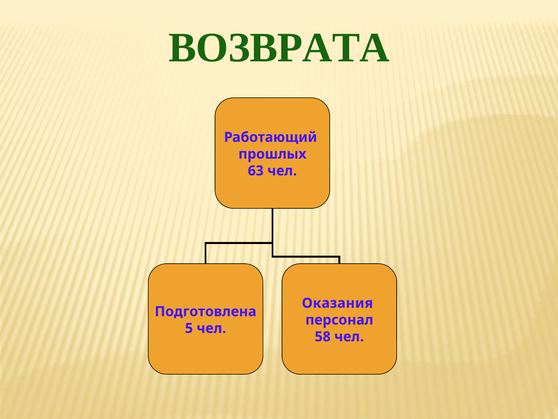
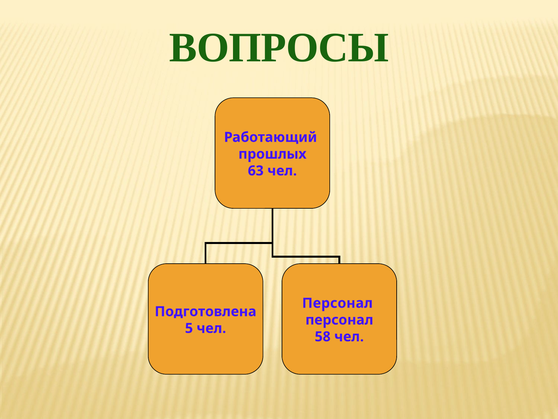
ВОЗВРАТА: ВОЗВРАТА -> ВОПРОСЫ (279, 48)
Оказания: Оказания -> Персонал (337, 303)
